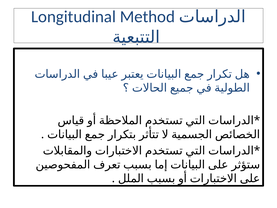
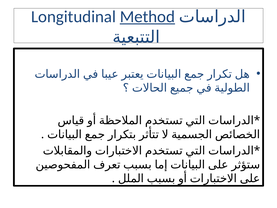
Method underline: none -> present (147, 17)
